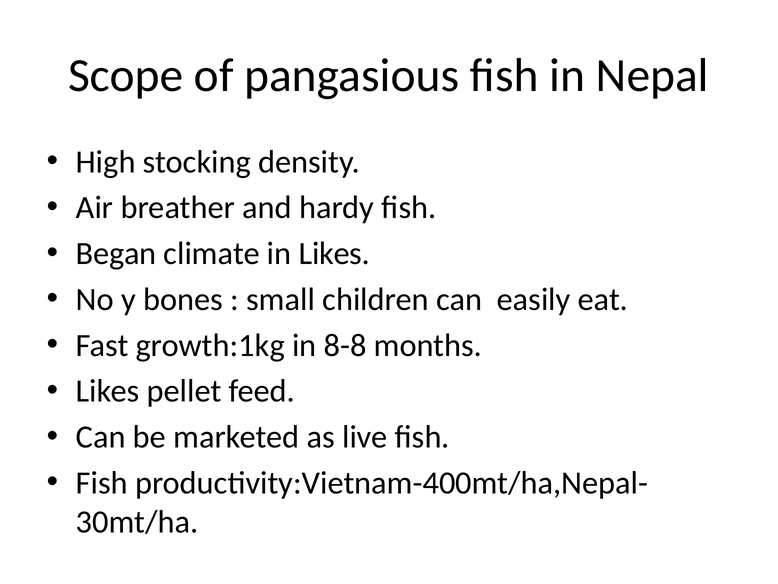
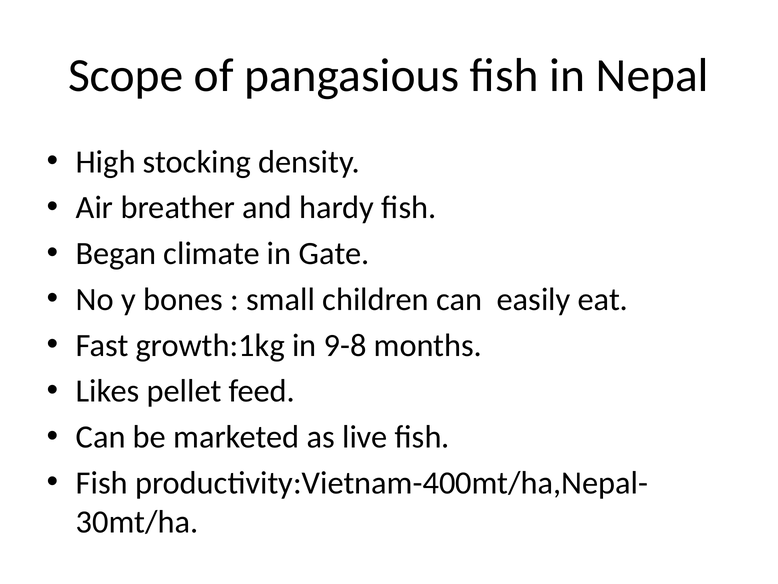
in Likes: Likes -> Gate (334, 253)
8-8: 8-8 -> 9-8 (345, 345)
